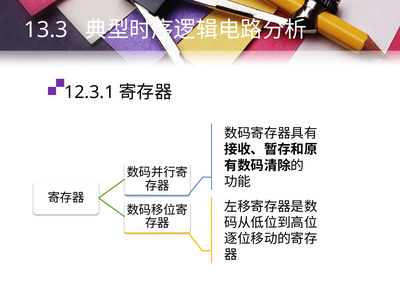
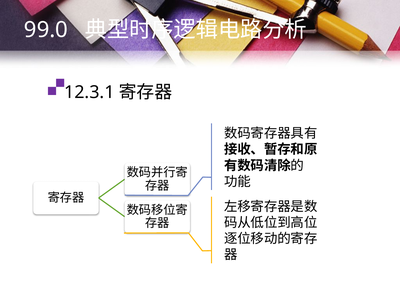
13.3: 13.3 -> 99.0 (46, 30)
